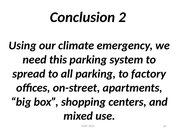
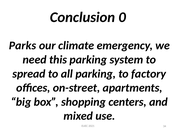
2: 2 -> 0 (122, 17)
Using: Using -> Parks (22, 46)
